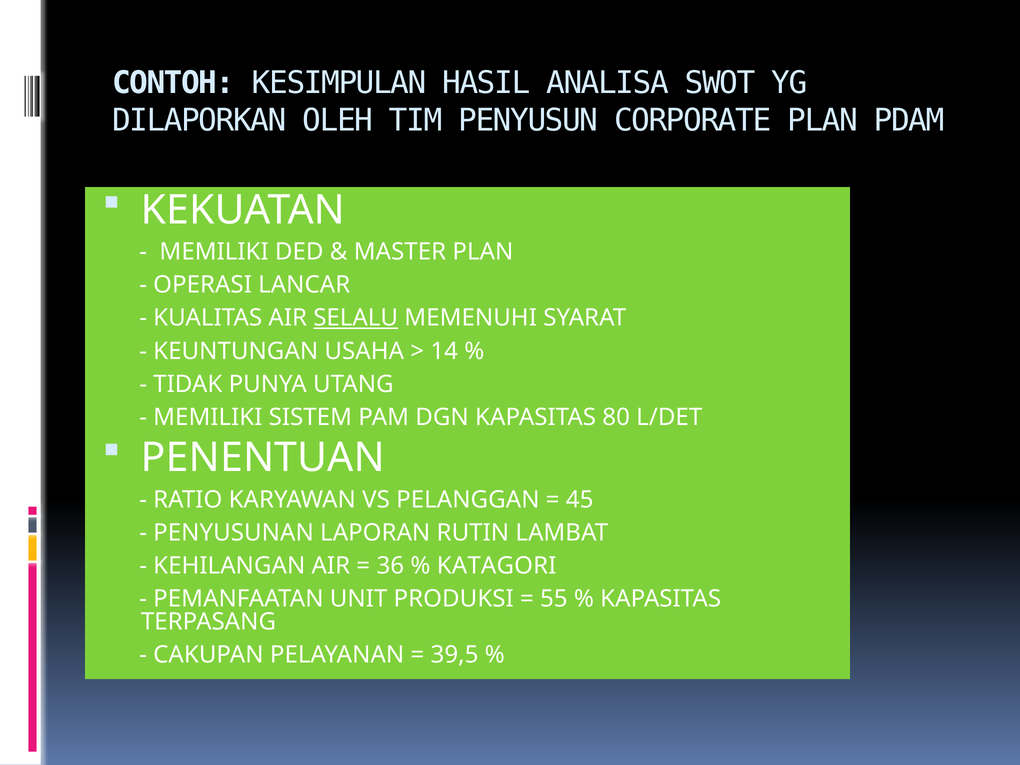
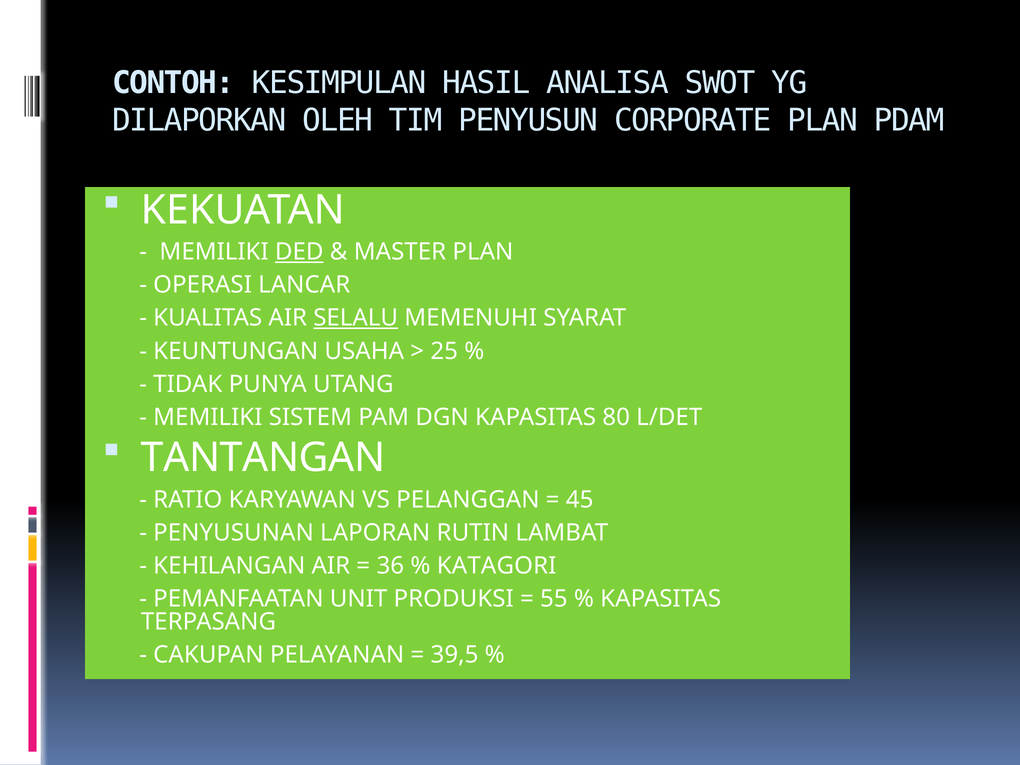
DED underline: none -> present (299, 252)
14: 14 -> 25 (444, 351)
PENENTUAN: PENENTUAN -> TANTANGAN (263, 458)
